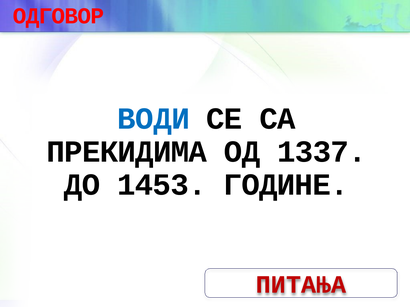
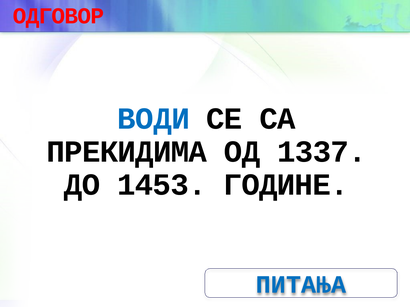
ПИТАЊА colour: red -> blue (301, 285)
